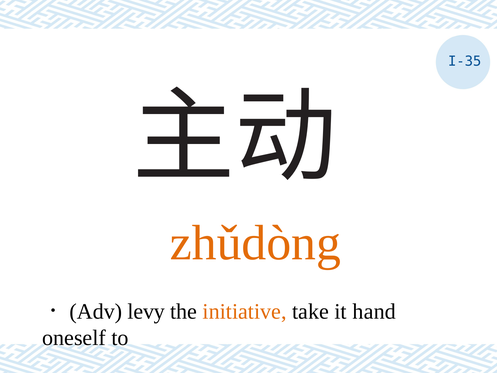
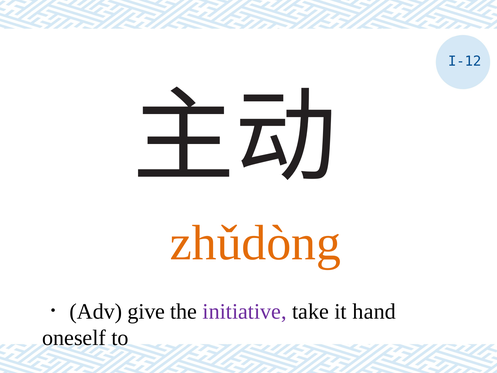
I-35: I-35 -> I-12 (465, 61)
levy: levy -> give (146, 311)
initiative colour: orange -> purple (245, 311)
